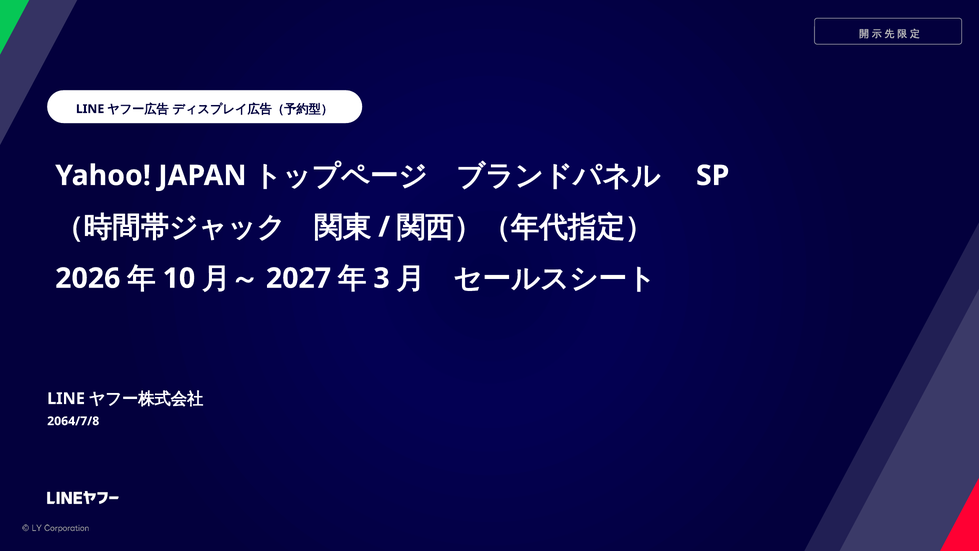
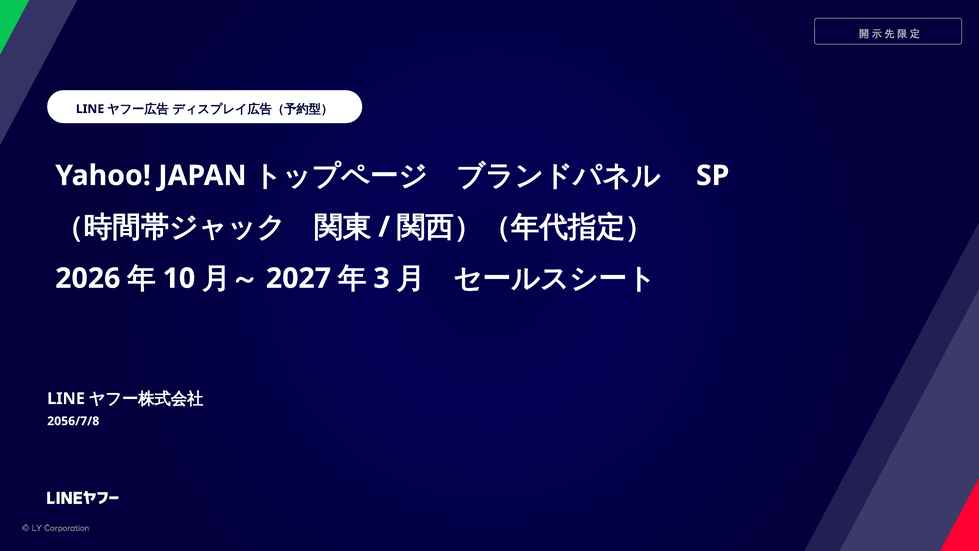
2064/7/8: 2064/7/8 -> 2056/7/8 (73, 421)
